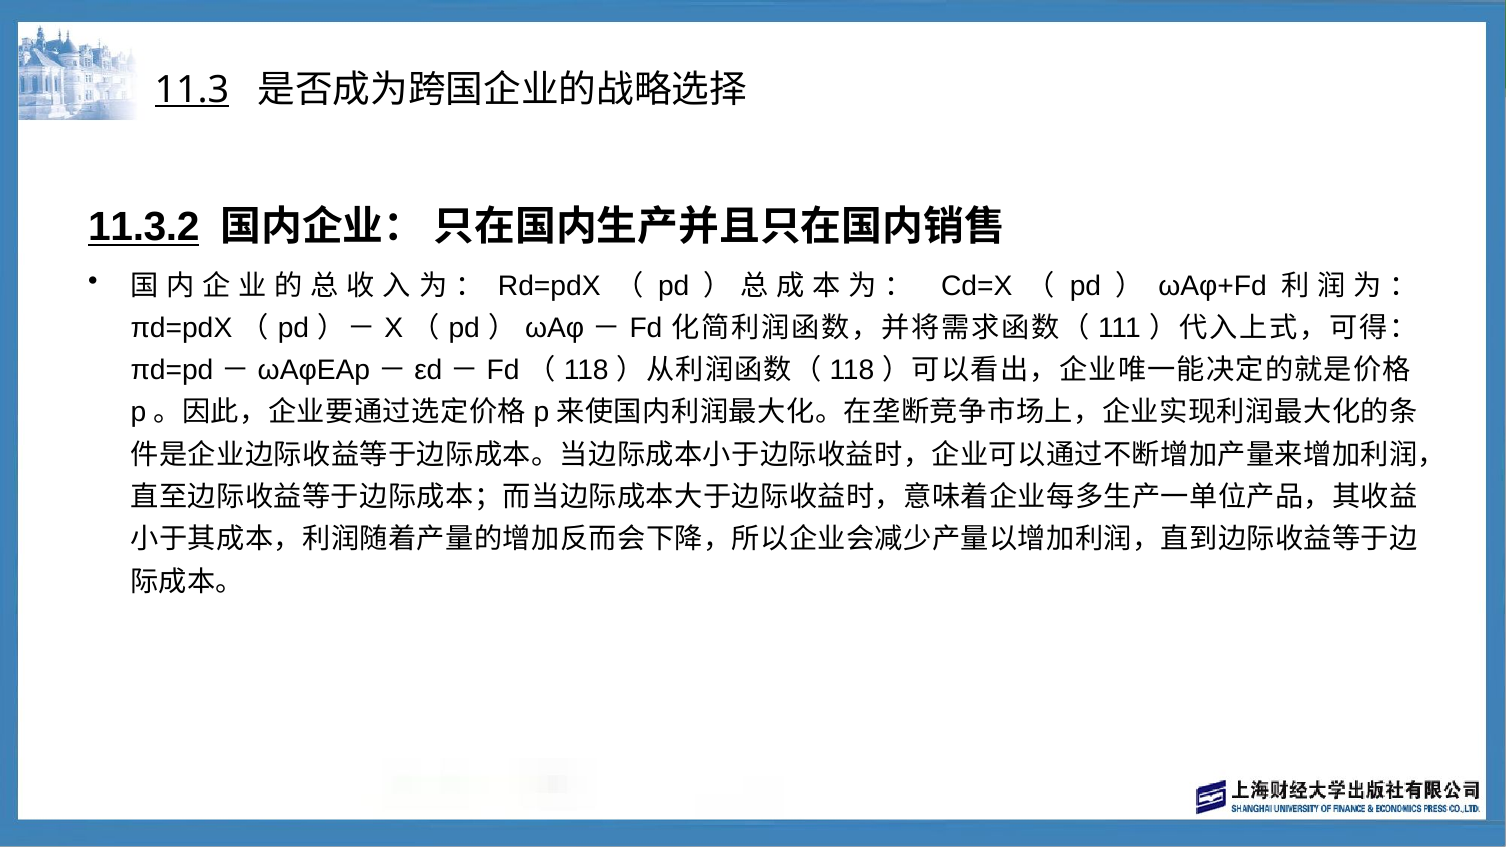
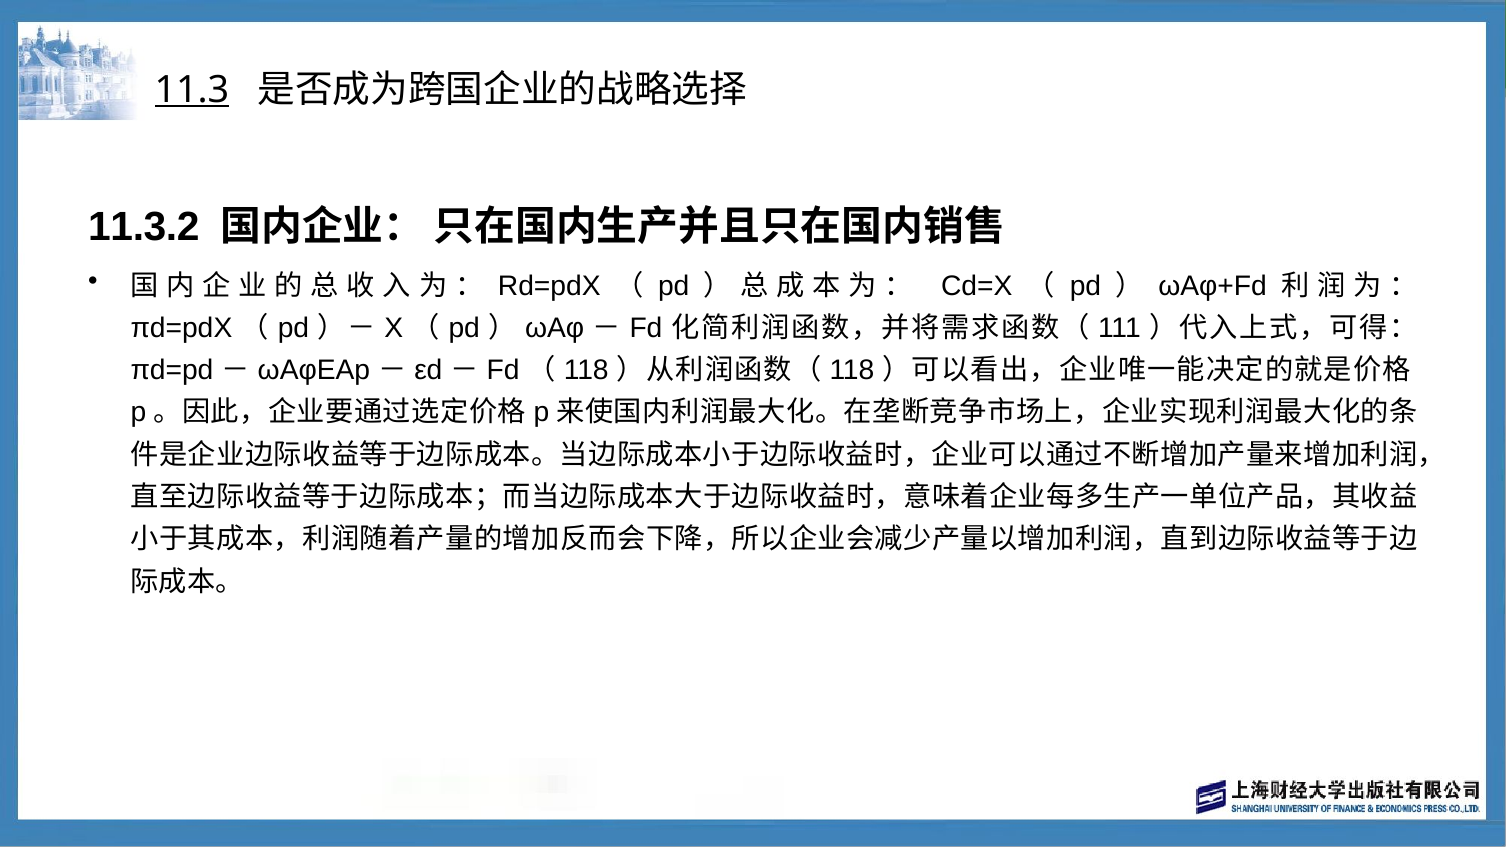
11.3.2 underline: present -> none (144, 227)
